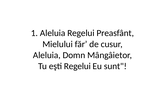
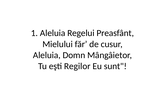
eşti Regelui: Regelui -> Regilor (77, 66)
